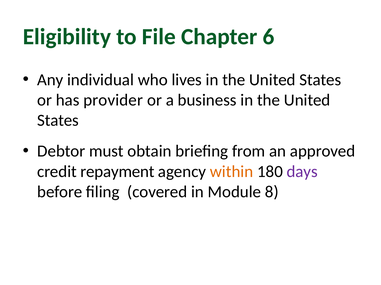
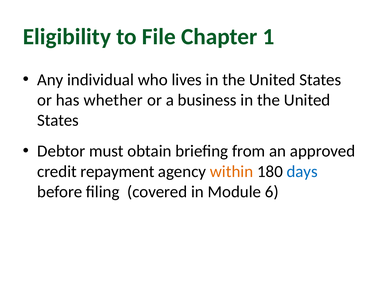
6: 6 -> 1 (269, 37)
provider: provider -> whether (113, 100)
days colour: purple -> blue (302, 172)
8: 8 -> 6 (272, 192)
